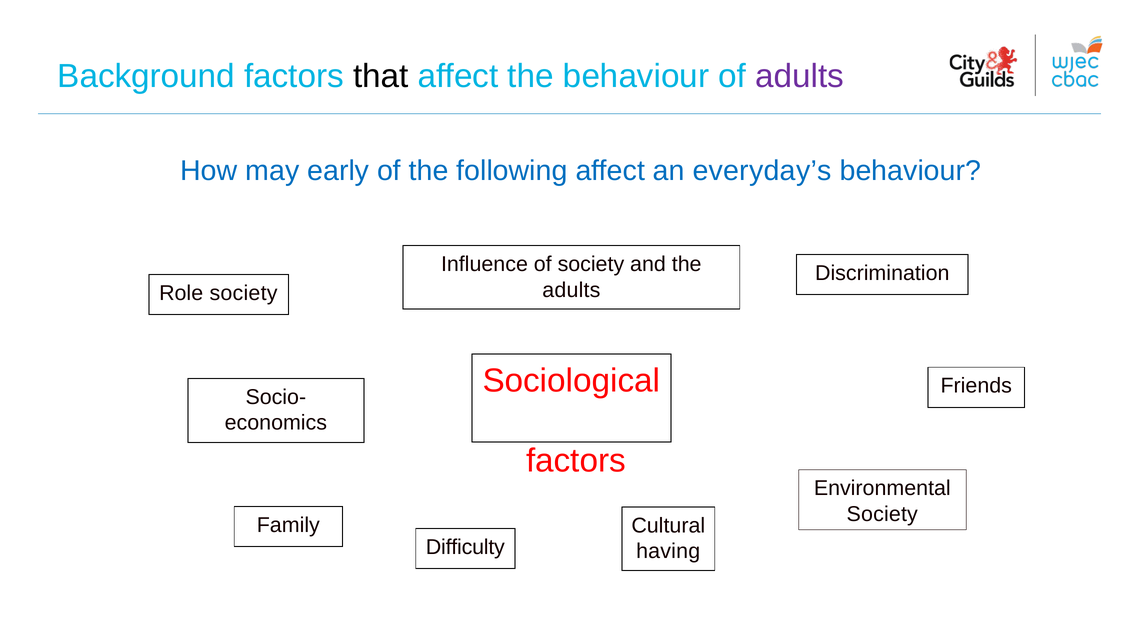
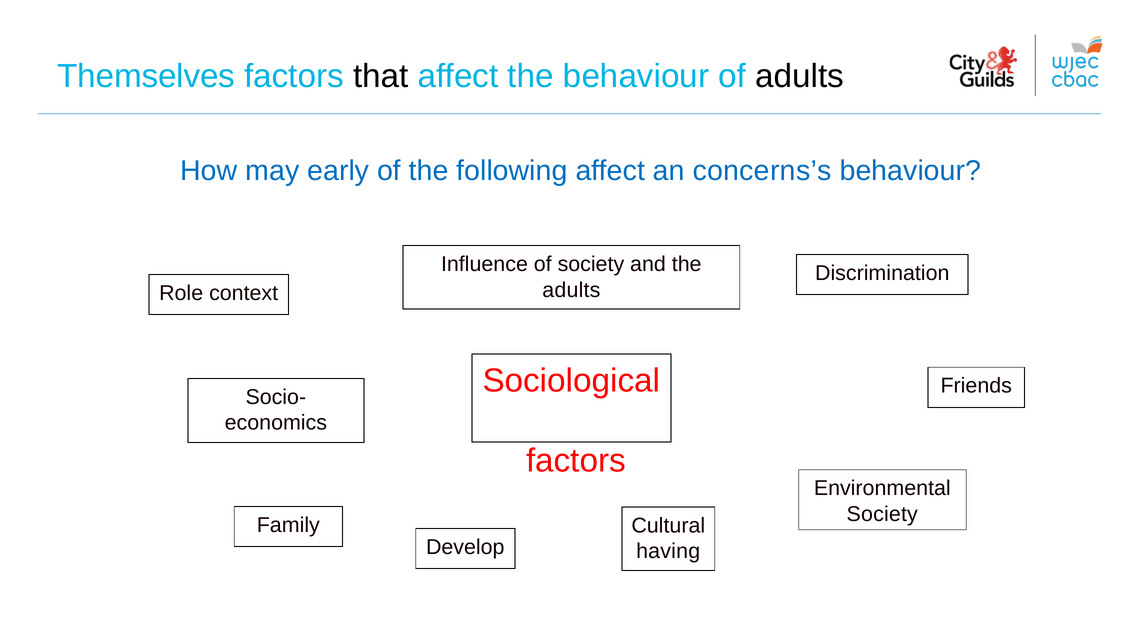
Background: Background -> Themselves (146, 76)
adults colour: purple -> black (800, 76)
everyday’s: everyday’s -> concerns’s (762, 171)
Role society: society -> context (244, 293)
Difficulty: Difficulty -> Develop (465, 547)
